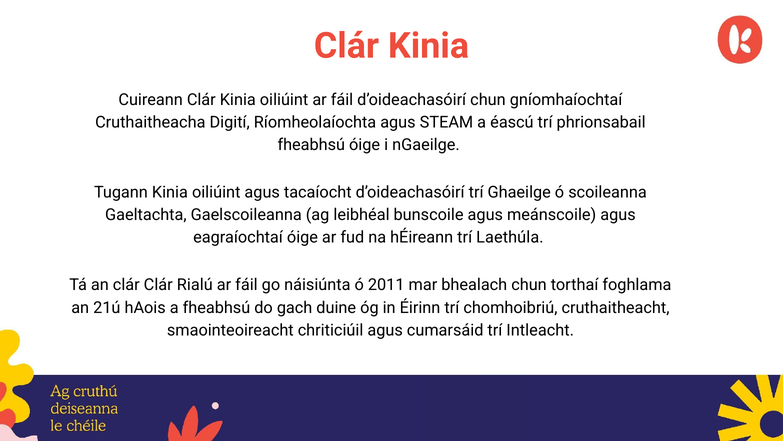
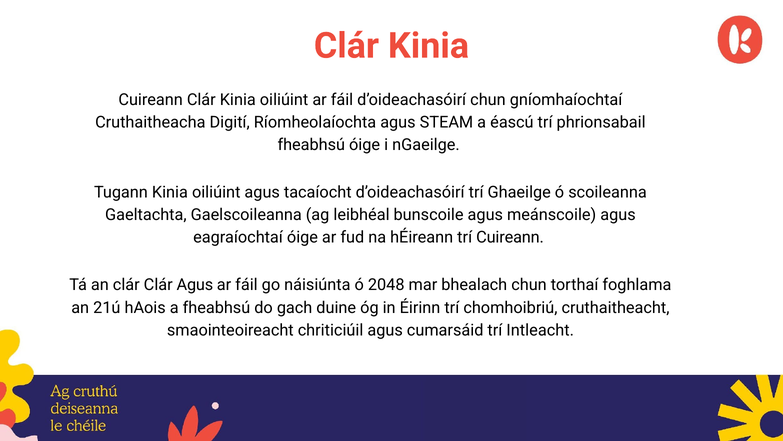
trí Laethúla: Laethúla -> Cuireann (510, 237)
Clár Rialú: Rialú -> Agus (195, 285)
2011: 2011 -> 2048 (386, 285)
